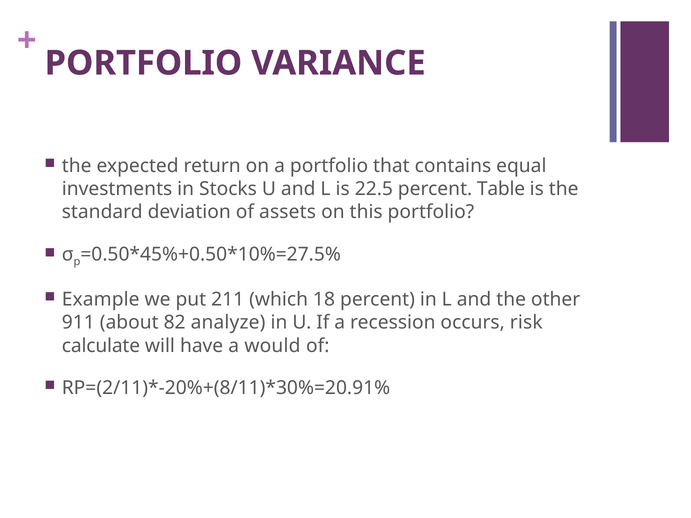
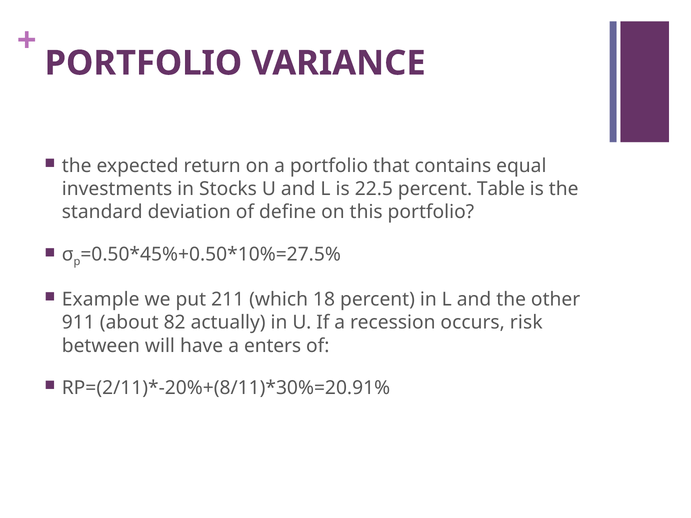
assets: assets -> define (288, 212)
analyze: analyze -> actually (228, 323)
calculate: calculate -> between (101, 346)
would: would -> enters (273, 346)
